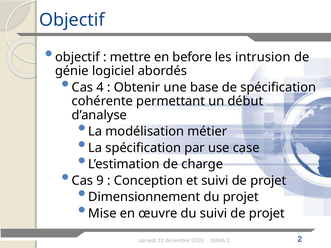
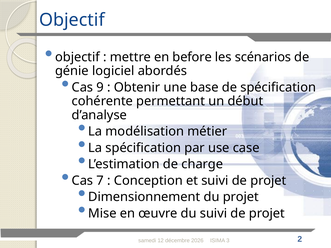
intrusion: intrusion -> scénarios (263, 57)
4: 4 -> 9 (100, 87)
9: 9 -> 7 (100, 181)
